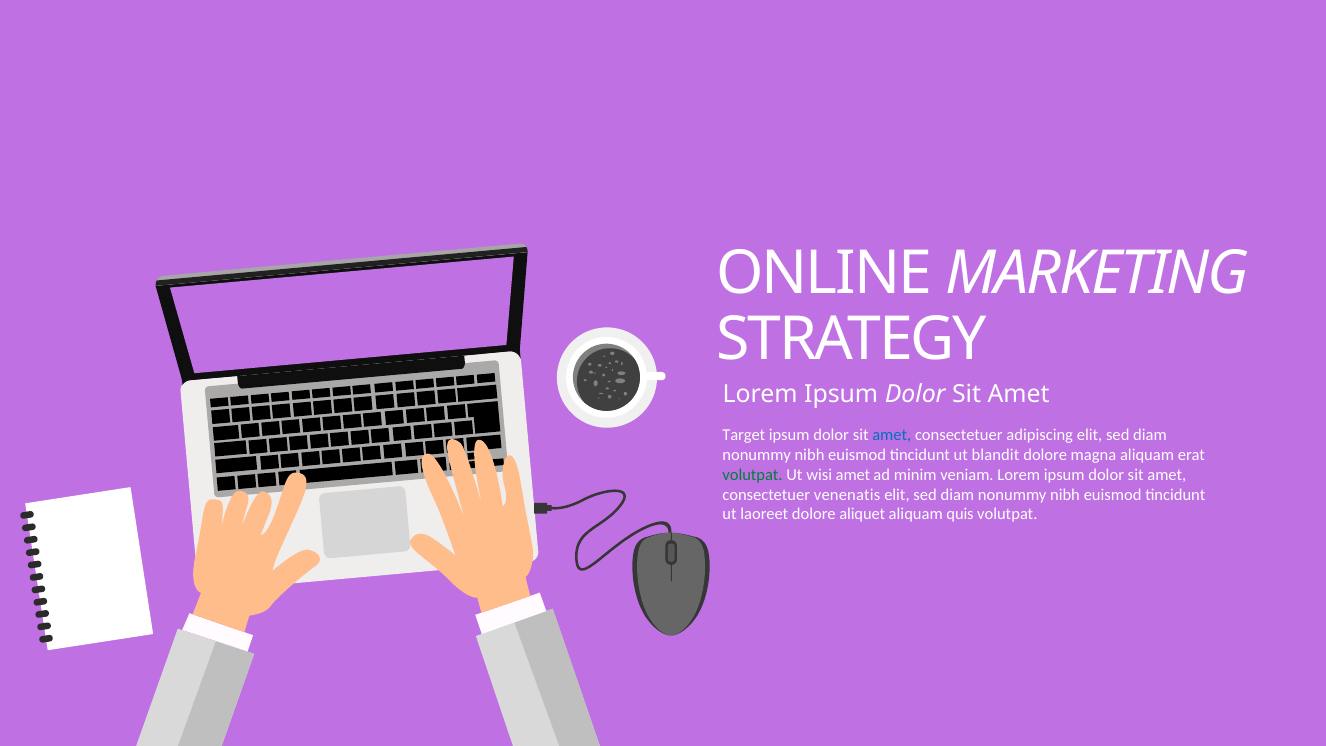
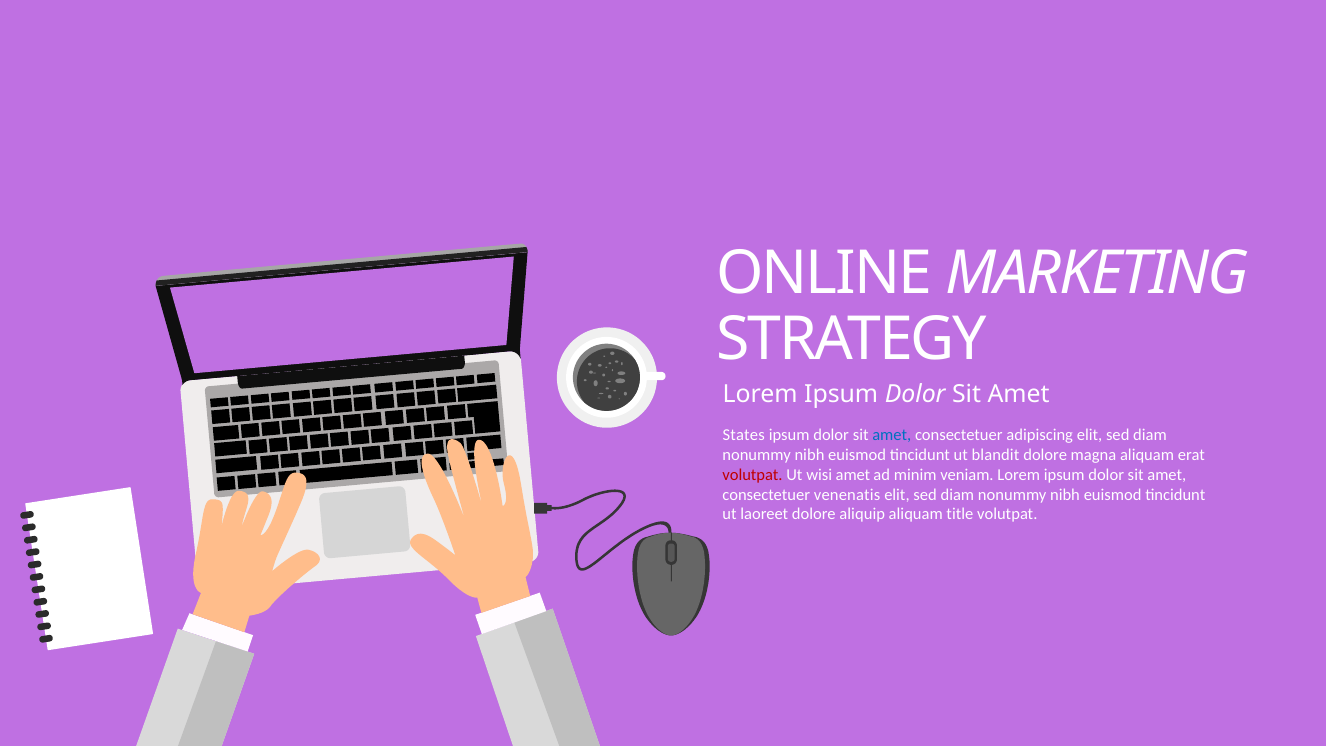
Target: Target -> States (744, 435)
volutpat colour: green -> red (753, 475)
aliquet: aliquet -> aliquip (862, 514)
quis: quis -> title (960, 514)
